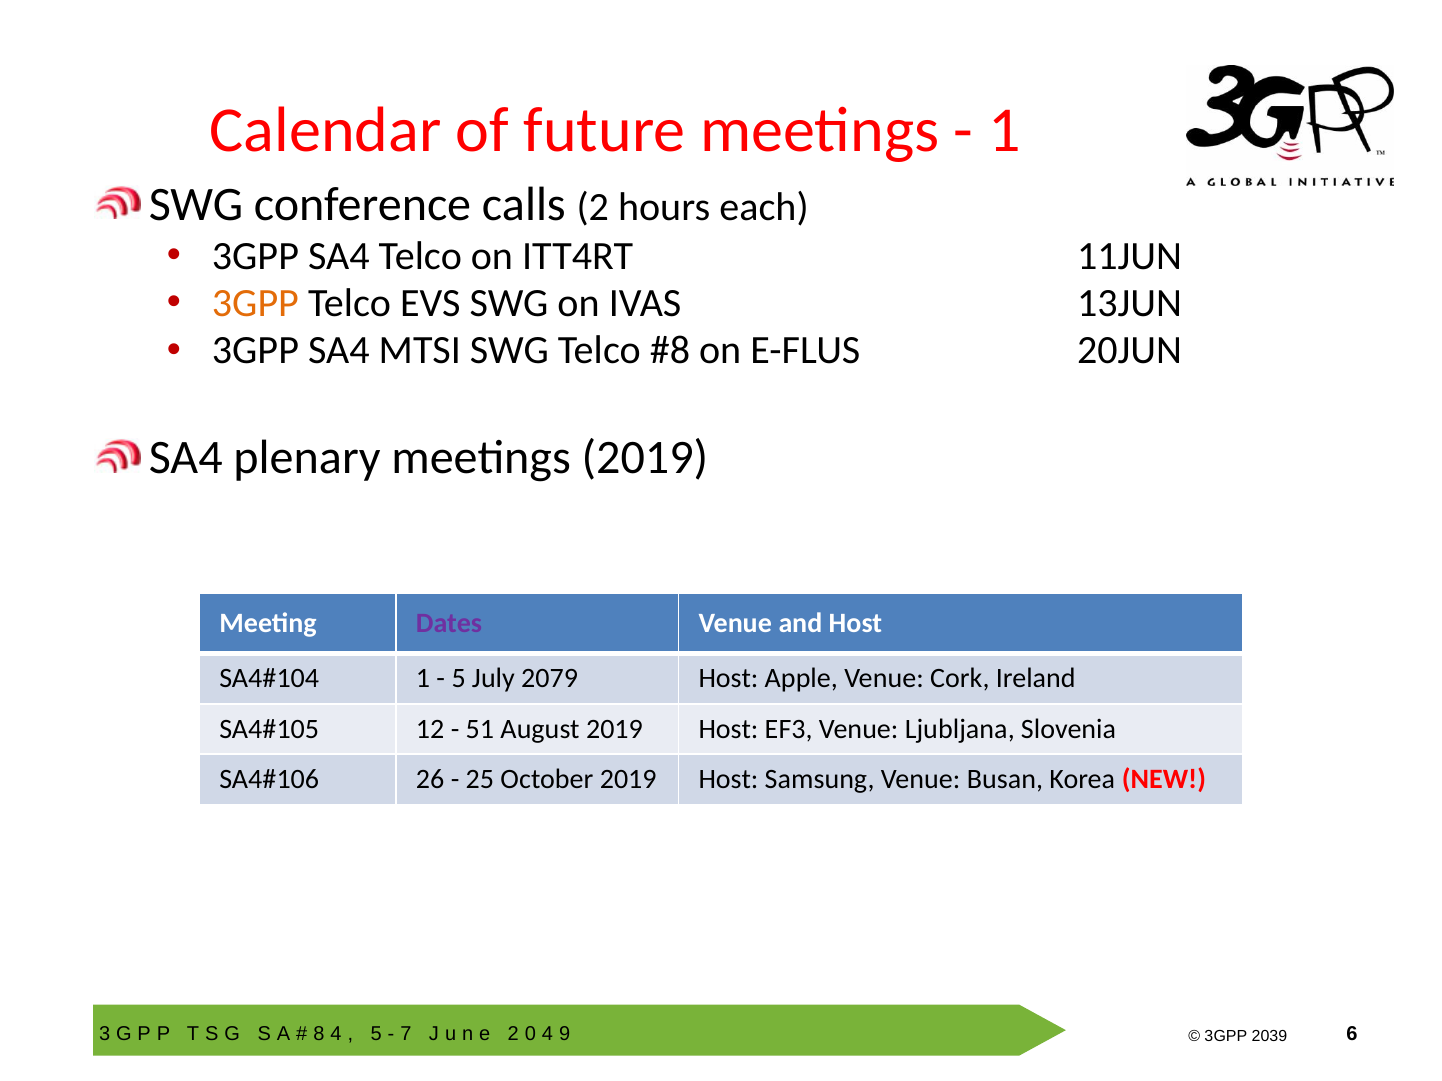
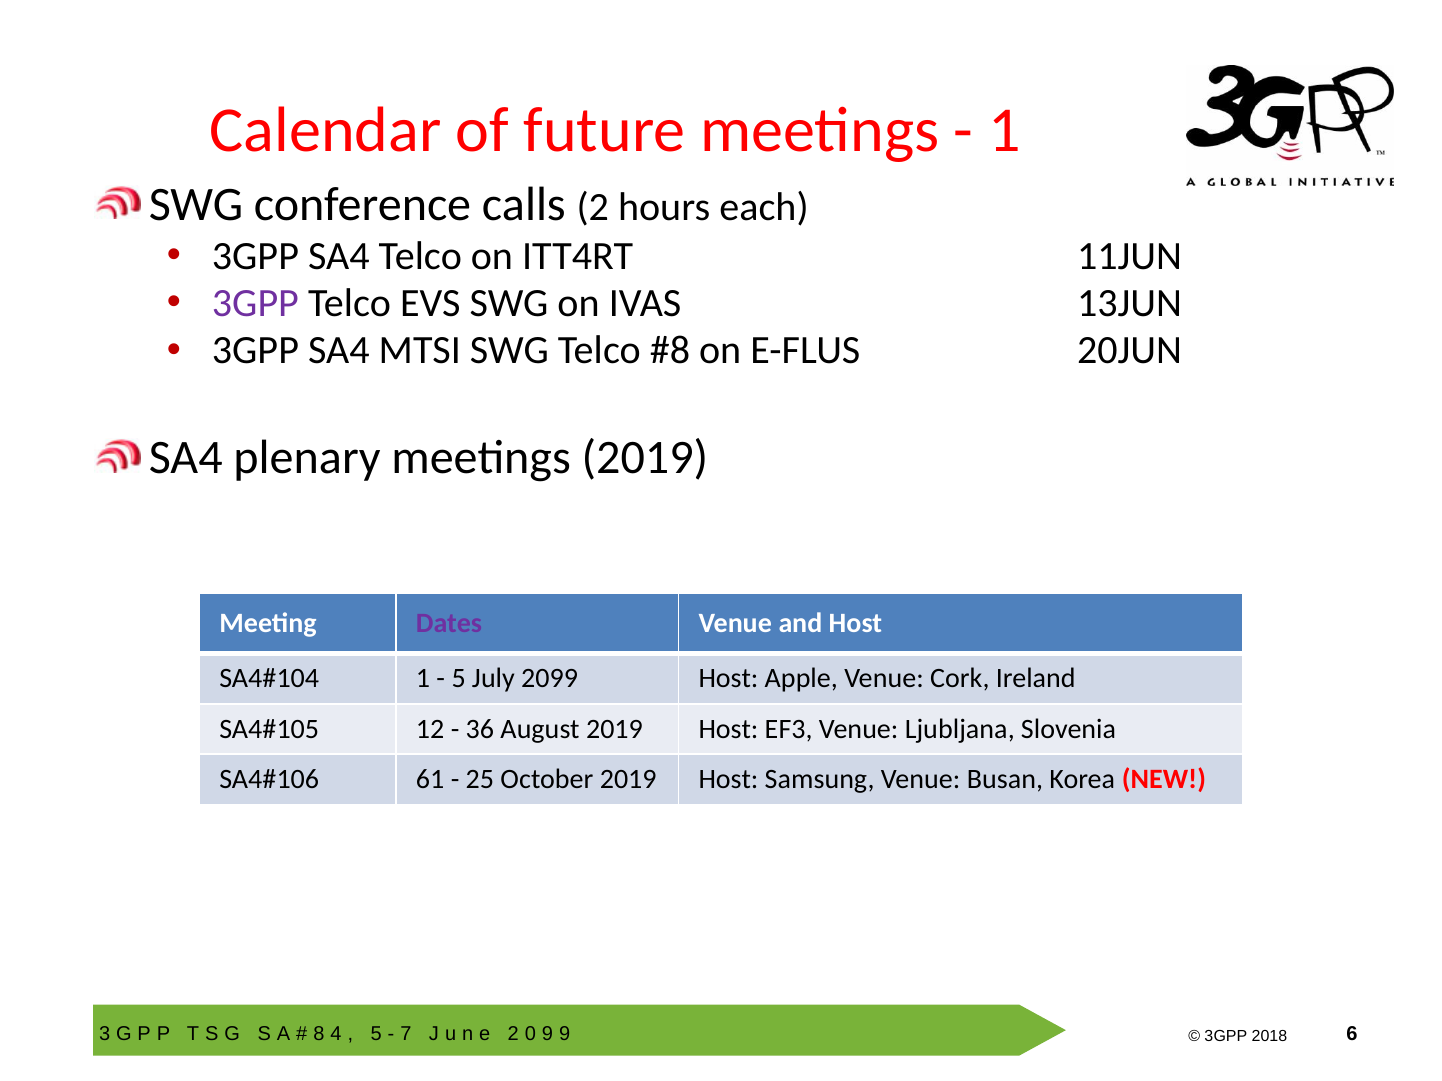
3GPP colour: orange -> purple (255, 304)
2079: 2079 -> 2099 (550, 679)
51: 51 -> 36 (480, 729)
26: 26 -> 61 (430, 780)
4: 4 -> 9 (547, 1034)
2039: 2039 -> 2018 (1269, 1037)
